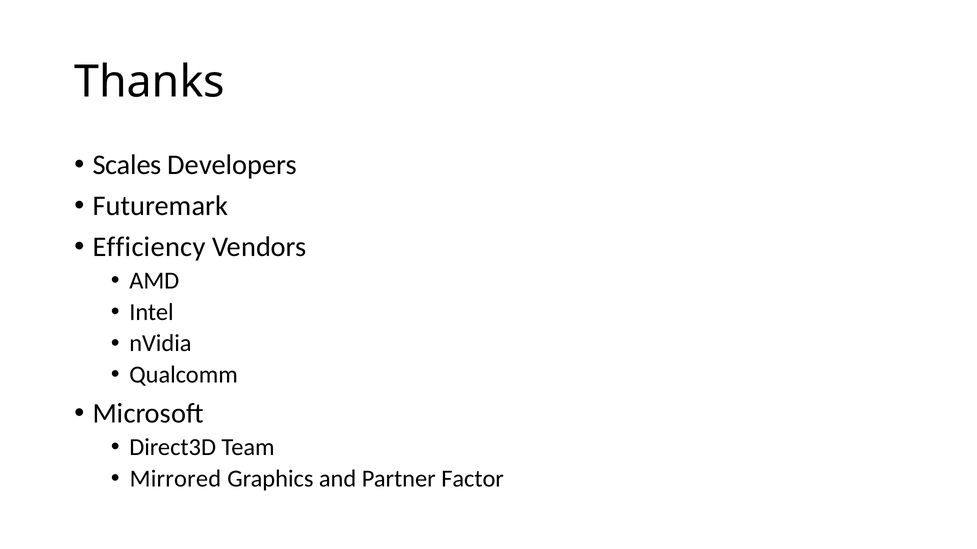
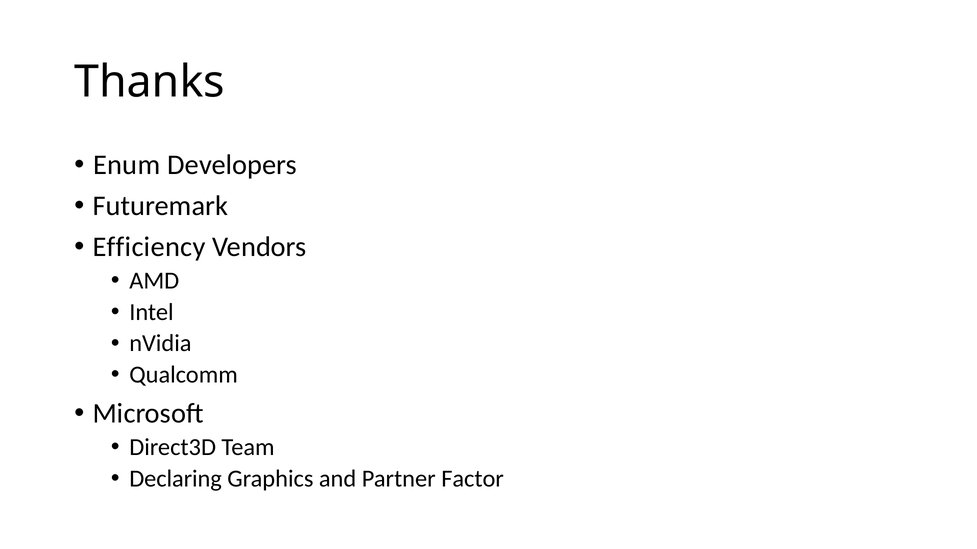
Scales: Scales -> Enum (127, 165)
Mirrored: Mirrored -> Declaring (176, 479)
